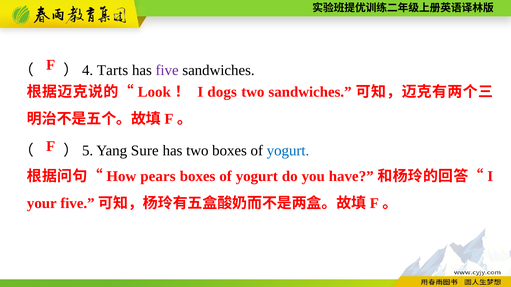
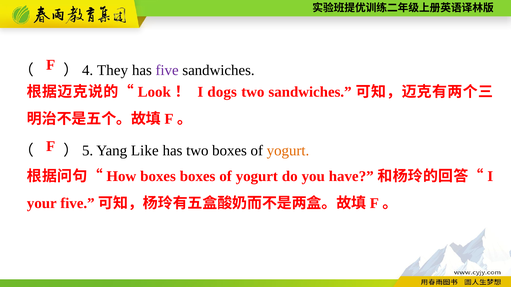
Tarts: Tarts -> They (113, 70)
Sure: Sure -> Like (145, 151)
yogurt colour: blue -> orange (288, 151)
pears: pears -> boxes (158, 177)
